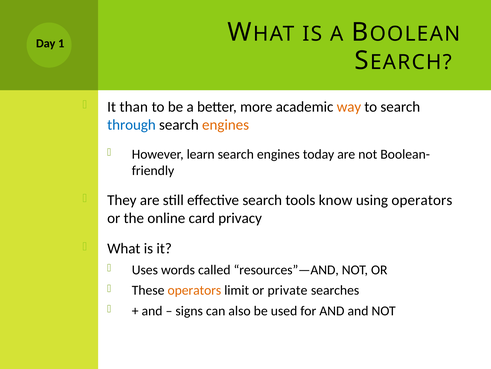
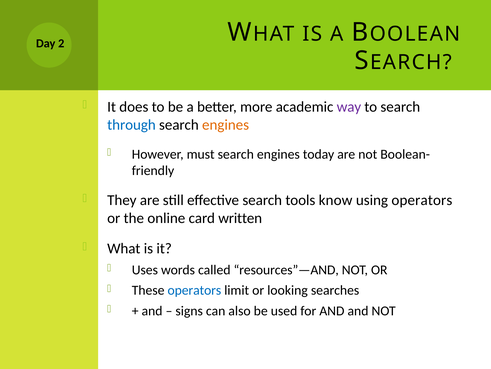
1: 1 -> 2 (61, 43)
than: than -> does (134, 107)
way colour: orange -> purple (349, 107)
learn: learn -> must (201, 154)
privacy: privacy -> written (240, 218)
operators colour: orange -> blue (194, 290)
private: private -> looking (288, 290)
